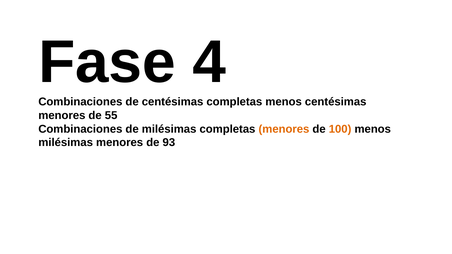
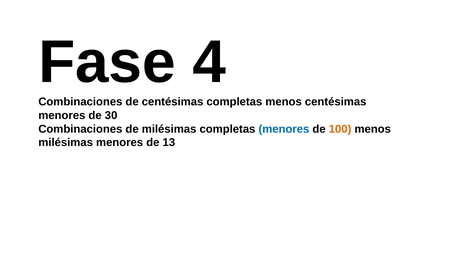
55: 55 -> 30 (111, 116)
menores colour: orange -> blue (284, 129)
93: 93 -> 13 (169, 143)
